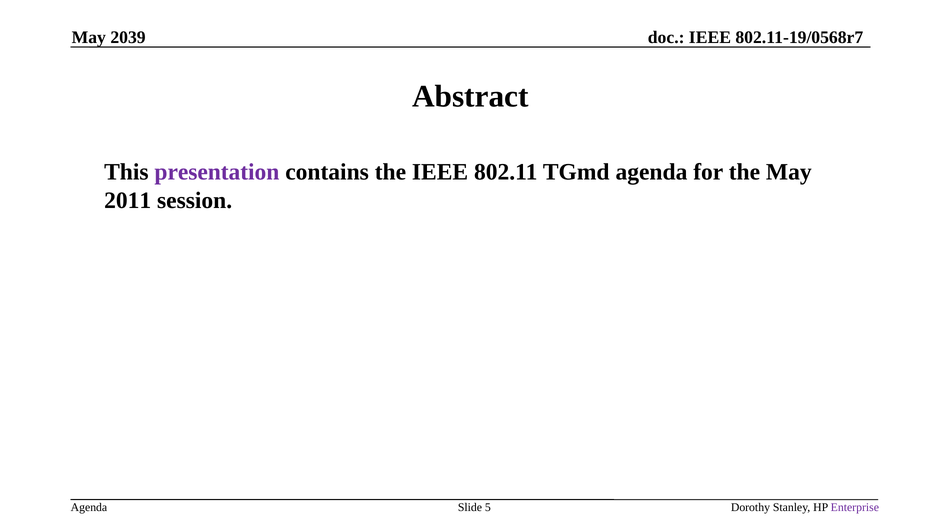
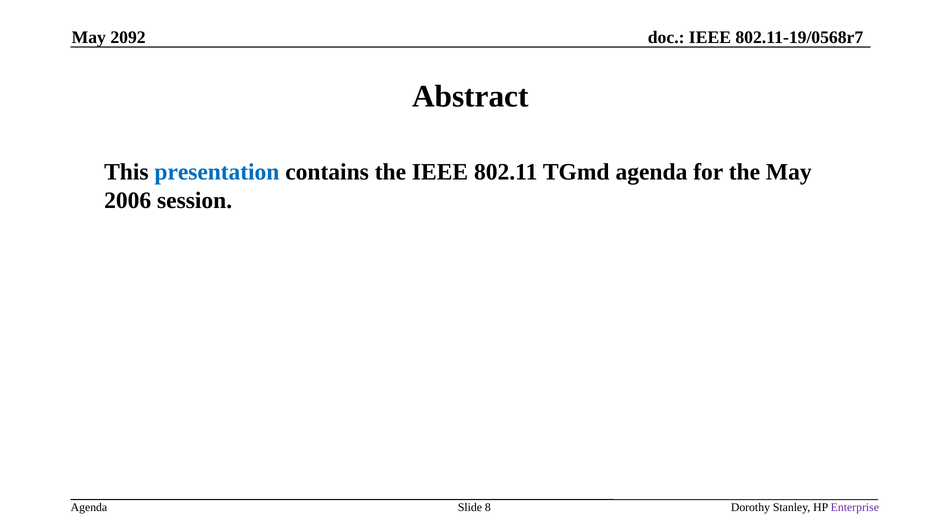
2039: 2039 -> 2092 (128, 38)
presentation colour: purple -> blue (217, 172)
2011: 2011 -> 2006 (128, 200)
5: 5 -> 8 (488, 508)
